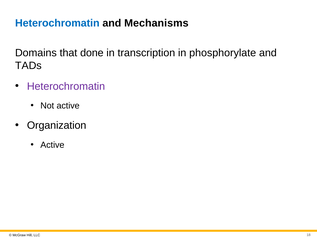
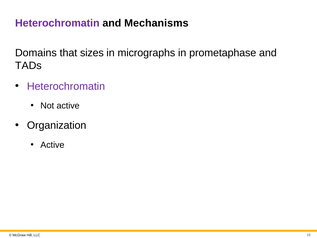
Heterochromatin colour: blue -> purple (57, 23)
done: done -> sizes (92, 53)
transcription: transcription -> micrographs (146, 53)
phosphorylate: phosphorylate -> prometaphase (223, 53)
